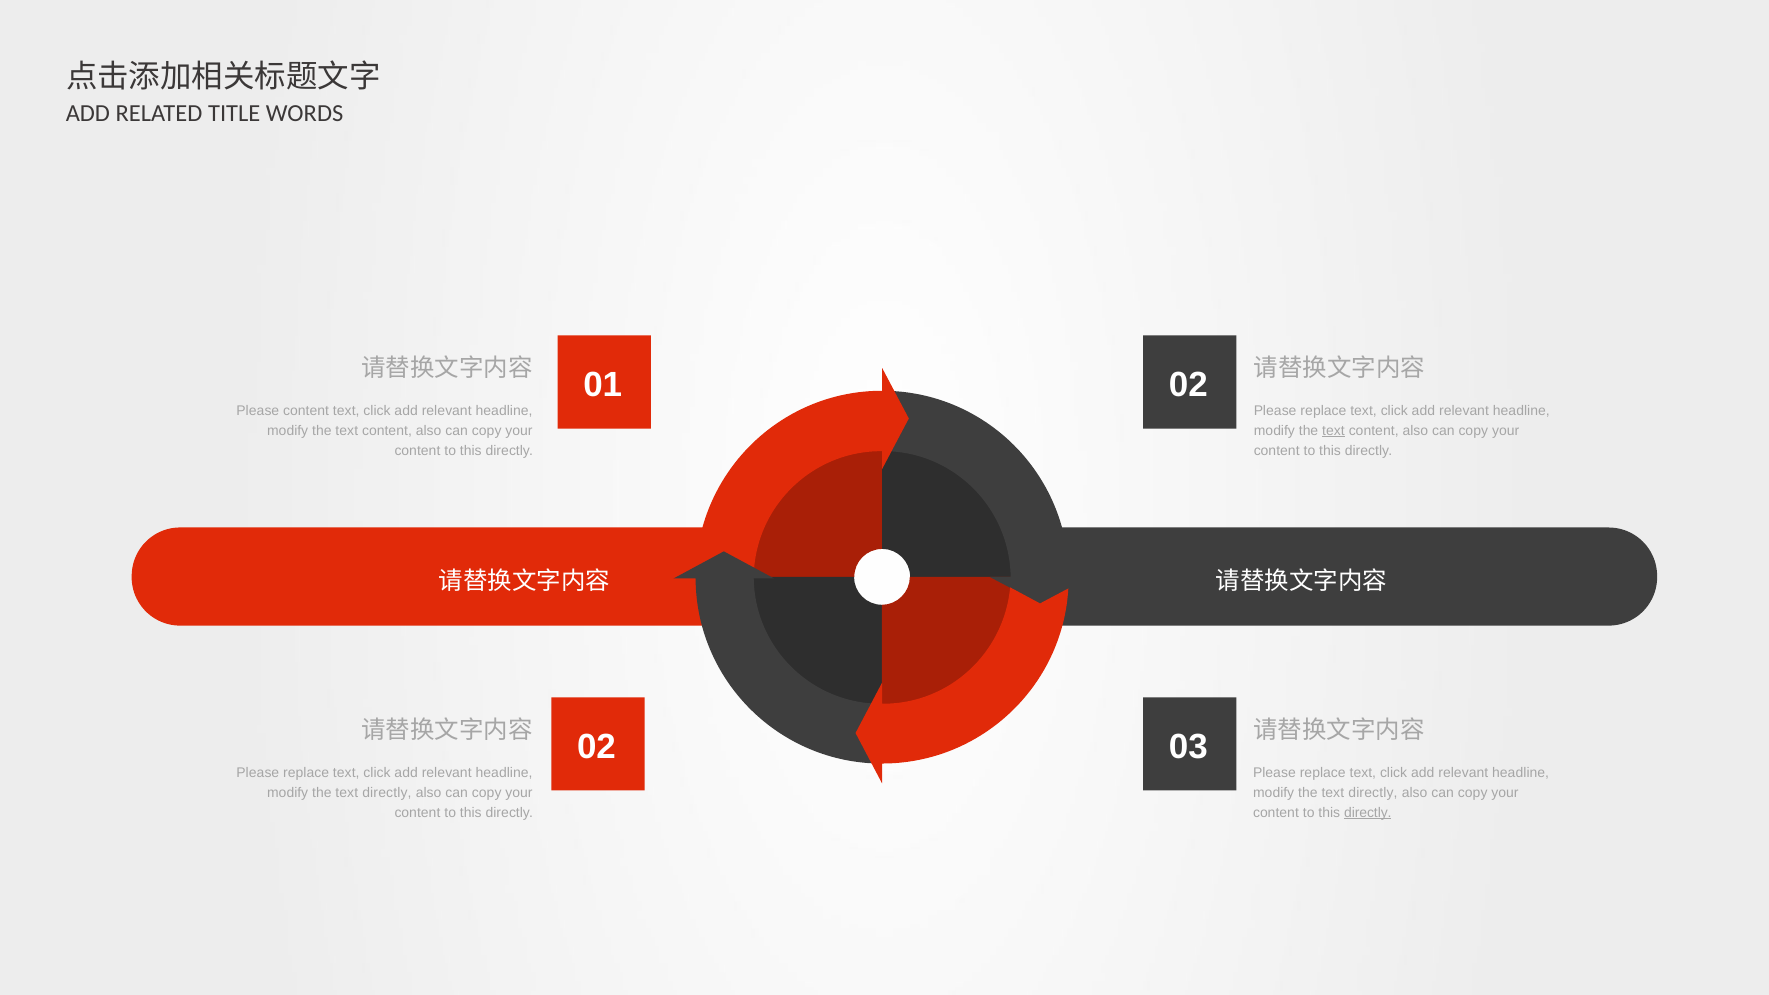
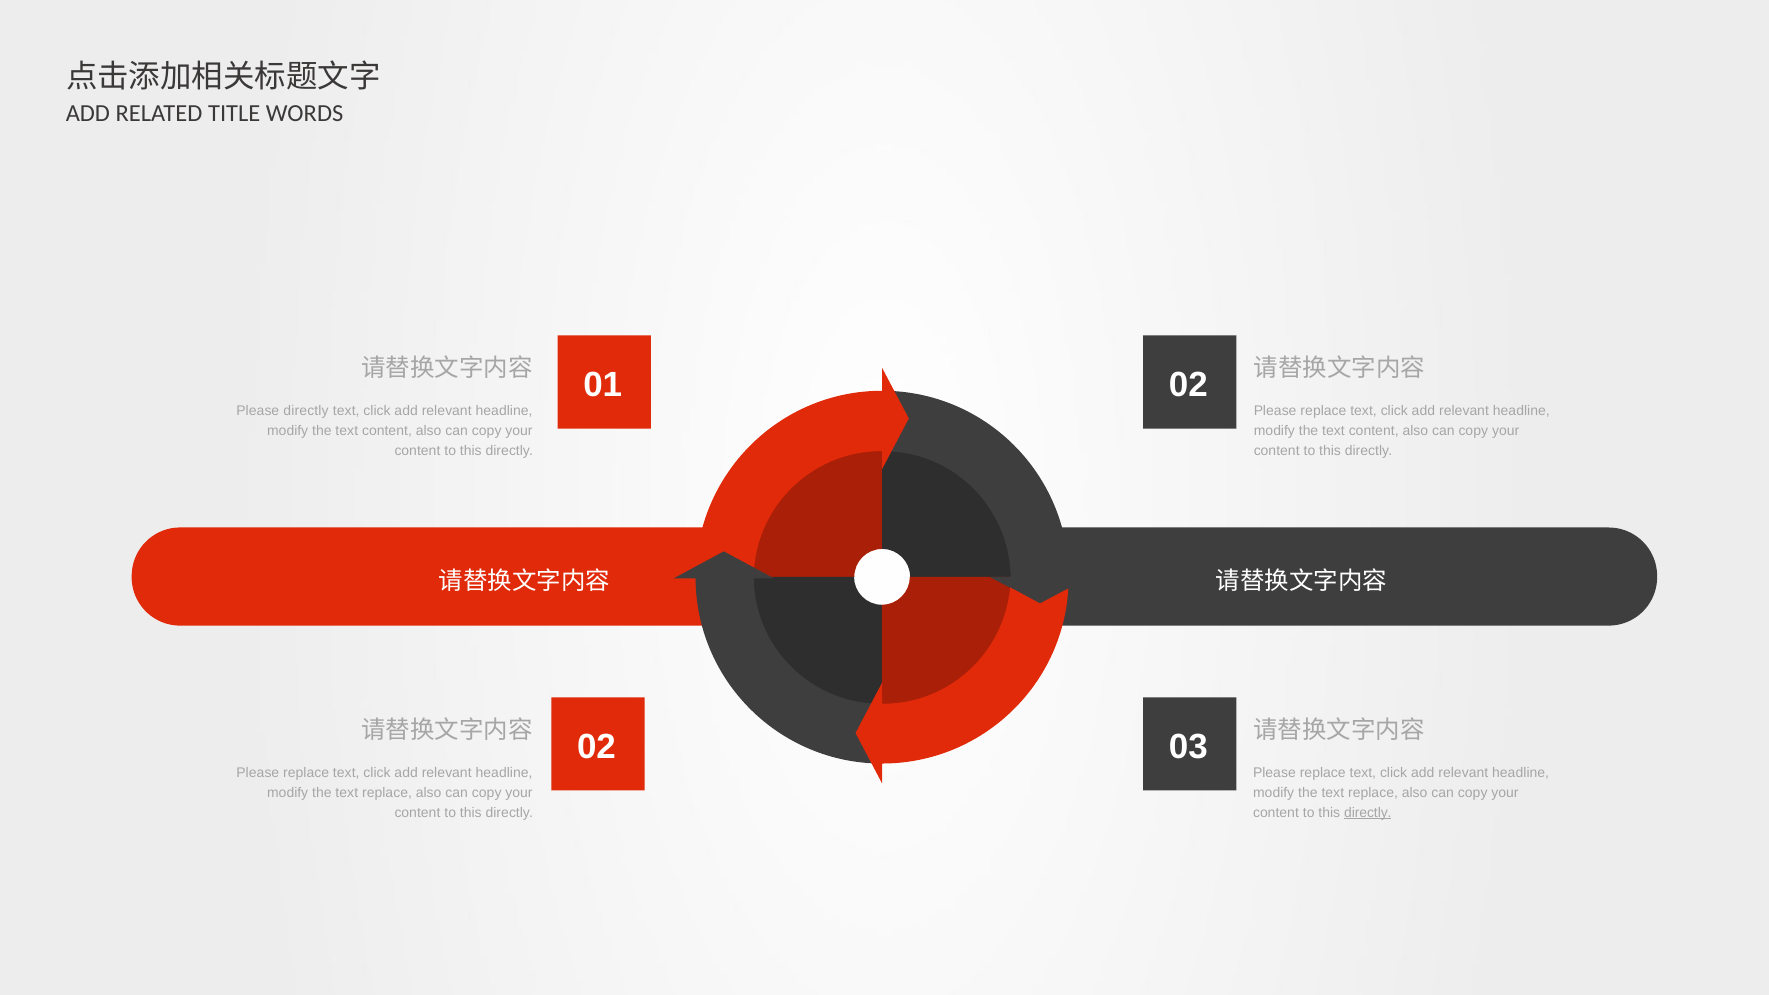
Please content: content -> directly (306, 411)
text underline: present -> none (1334, 431)
directly: directly -> replace (387, 793)
directly: directly -> replace (1373, 793)
